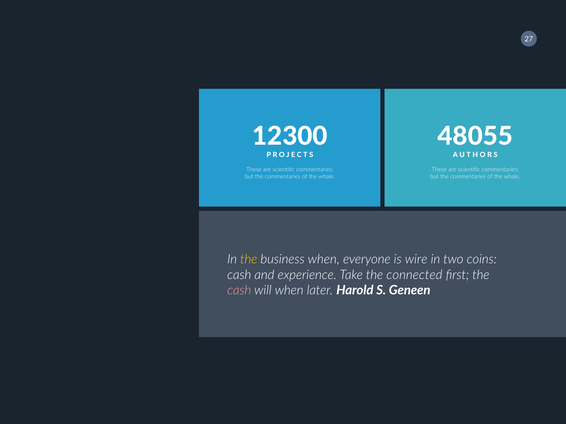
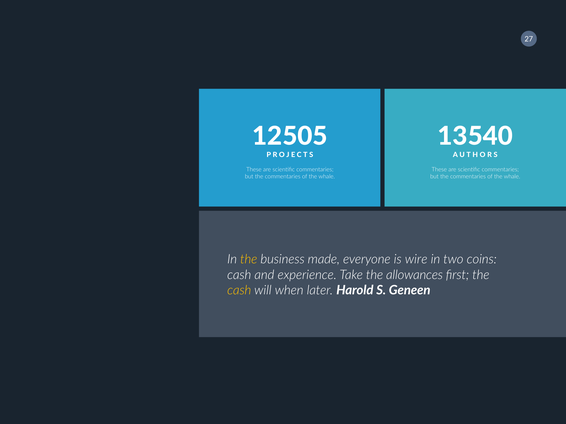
12300: 12300 -> 12505 (290, 136)
48055: 48055 -> 13540 (475, 136)
business when: when -> made (324, 260)
connected: connected -> allowances (415, 275)
cash colour: pink -> yellow (239, 291)
